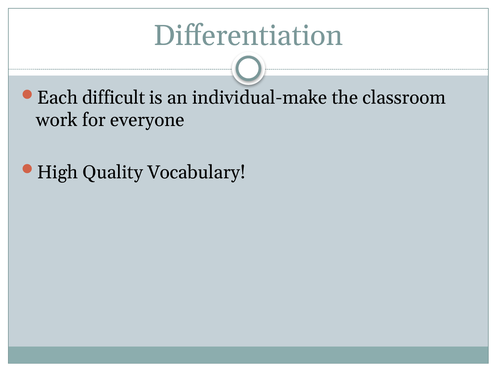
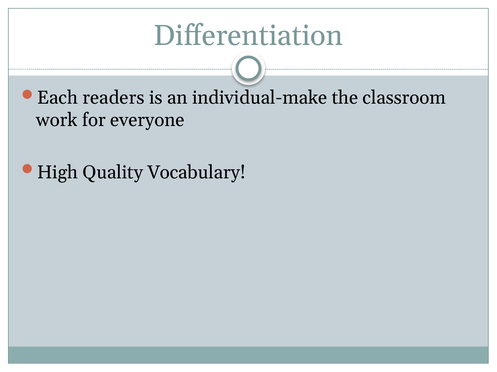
difficult: difficult -> readers (113, 98)
